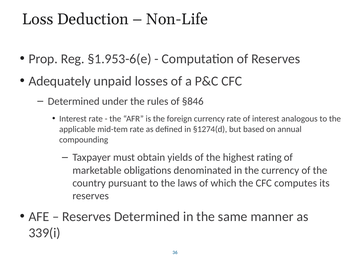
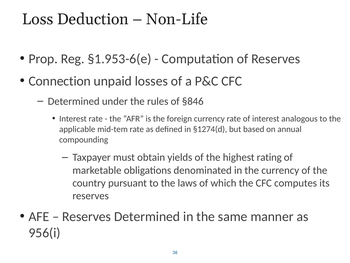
Adequately: Adequately -> Connection (60, 81)
339(i: 339(i -> 956(i (45, 233)
